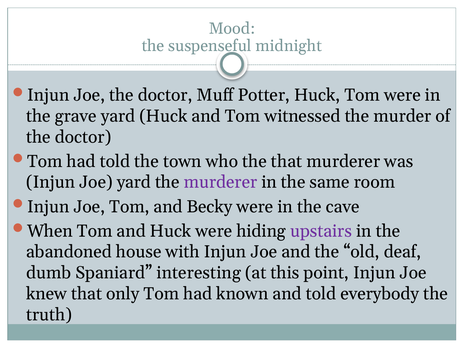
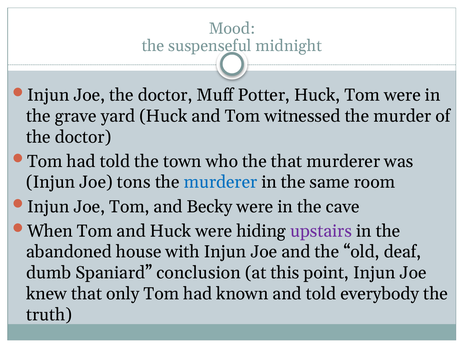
Joe yard: yard -> tons (134, 182)
murderer colour: purple -> blue (220, 182)
interesting: interesting -> conclusion (199, 273)
